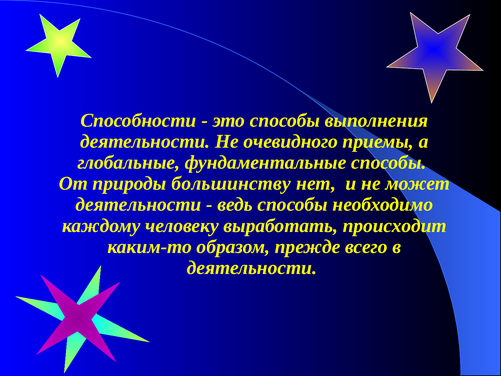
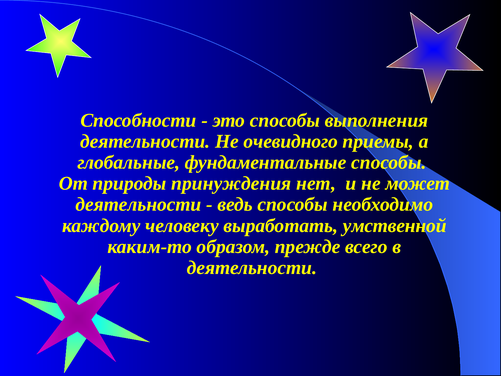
большинству: большинству -> принуждения (231, 183)
происходит: происходит -> умственной (395, 225)
